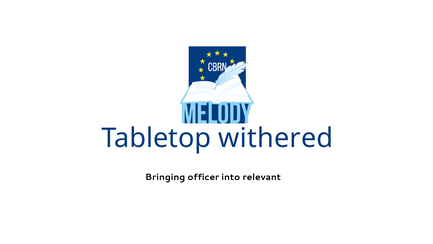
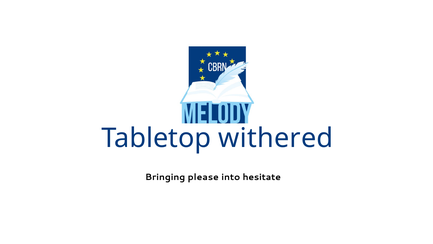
officer: officer -> please (203, 177)
relevant: relevant -> hesitate (262, 177)
